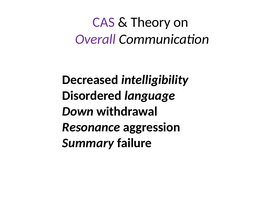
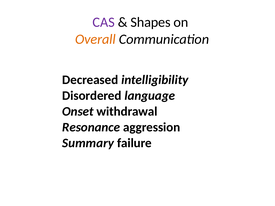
Theory: Theory -> Shapes (151, 22)
Overall colour: purple -> orange (95, 39)
Down: Down -> Onset (78, 112)
